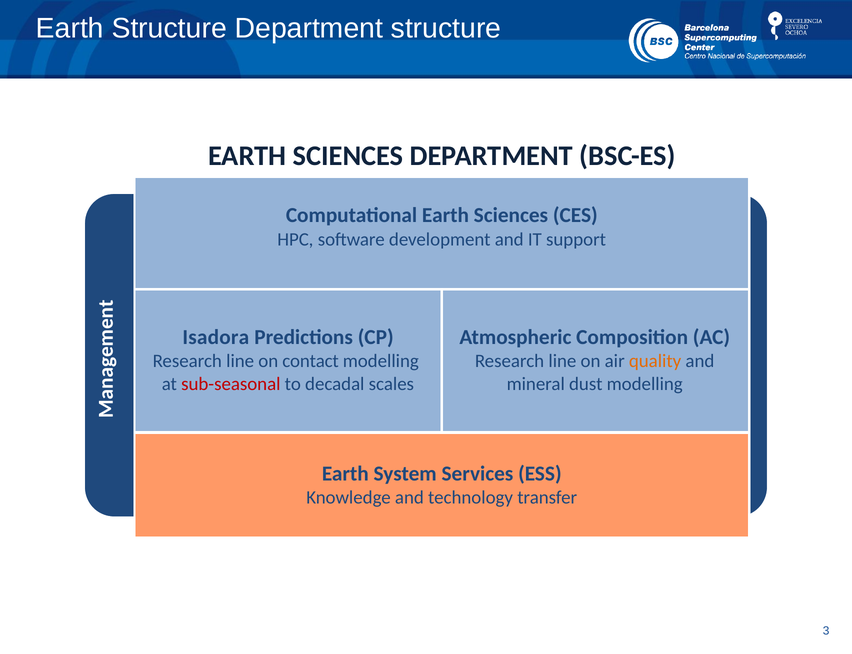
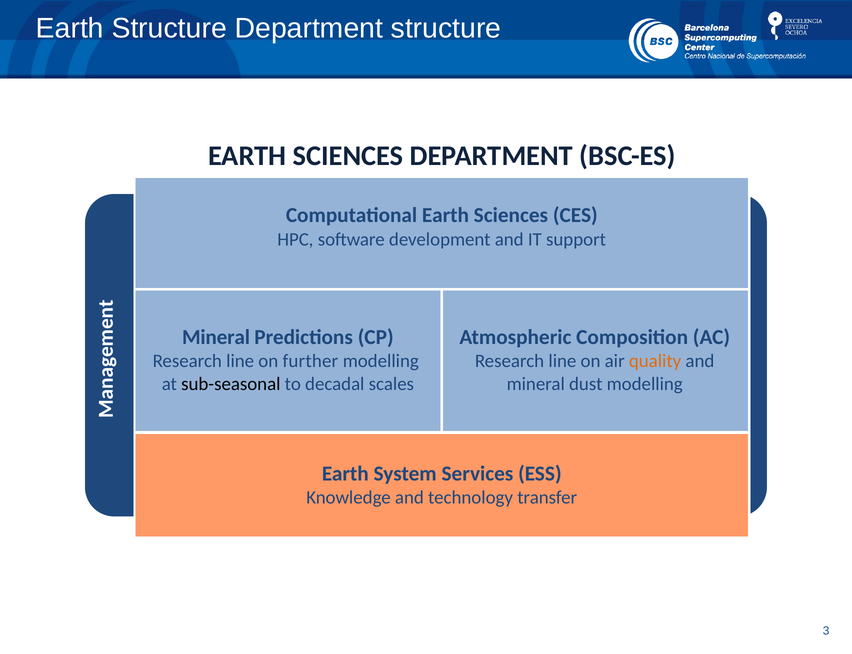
Isadora: Isadora -> Mineral (216, 337)
contact: contact -> further (310, 361)
sub-seasonal colour: red -> black (231, 384)
